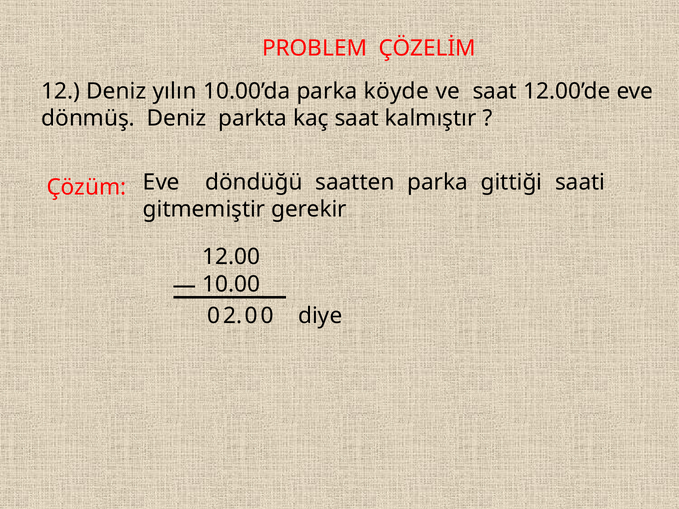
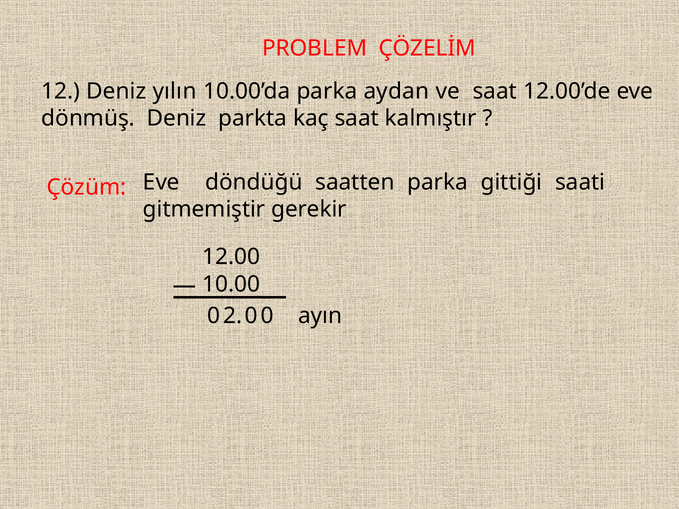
köyde: köyde -> aydan (396, 91)
diye: diye -> ayın (320, 316)
